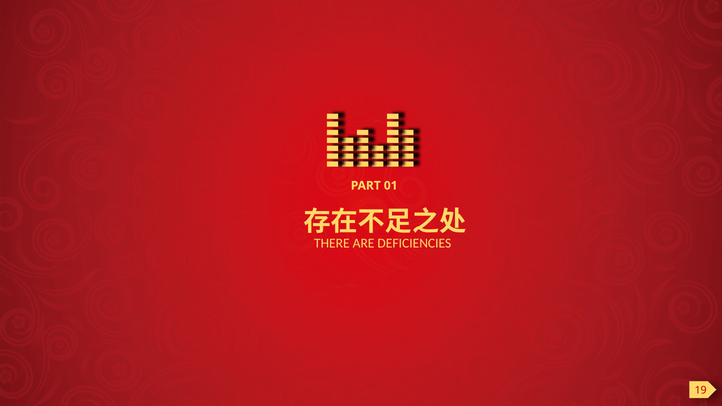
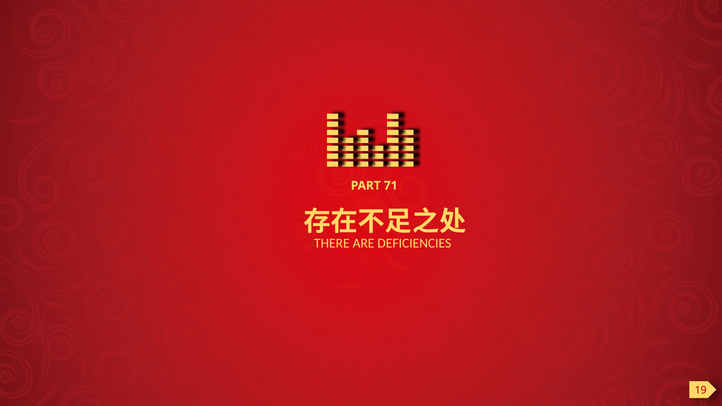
01: 01 -> 71 (391, 186)
